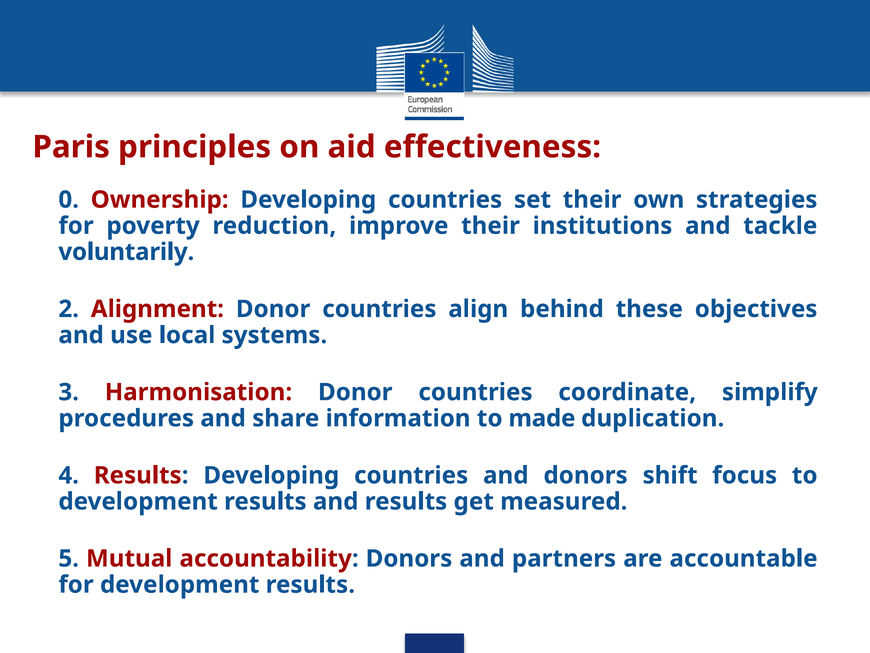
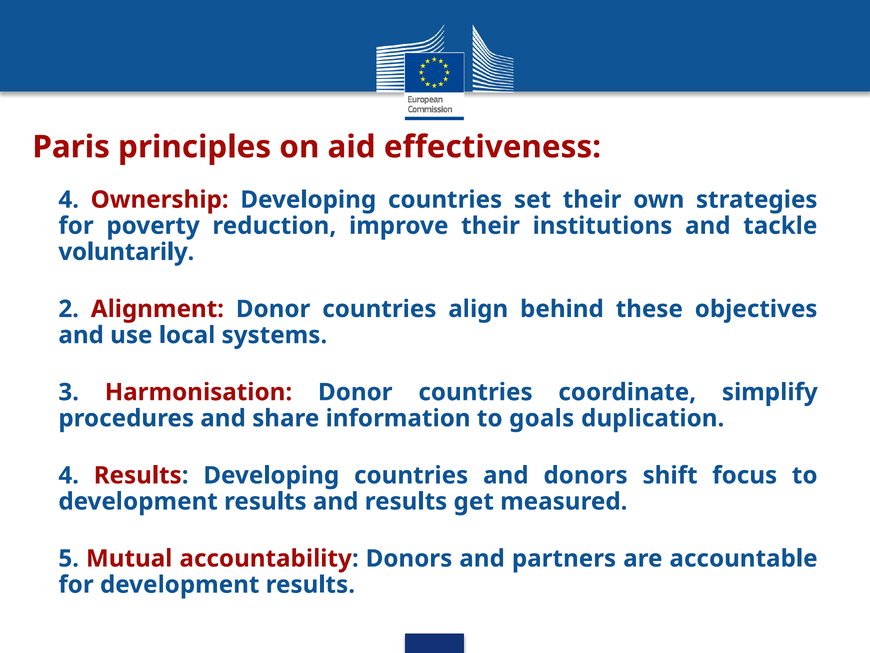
0: 0 -> 4 (69, 200)
made: made -> goals (542, 418)
